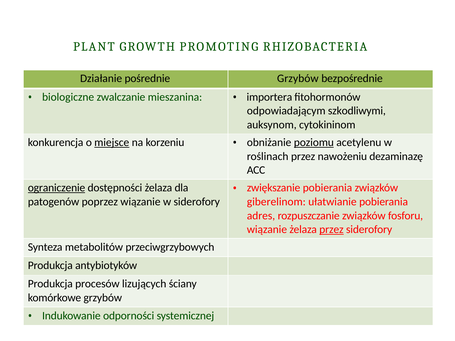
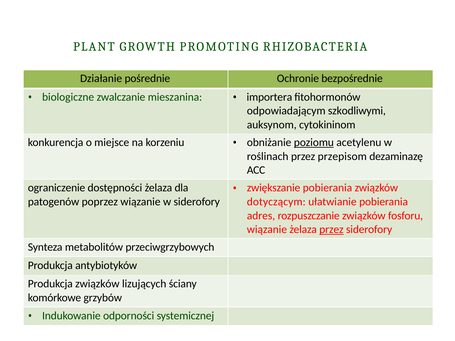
pośrednie Grzybów: Grzybów -> Ochronie (298, 79)
miejsce underline: present -> none (112, 143)
nawożeniu: nawożeniu -> przepisom (342, 156)
ograniczenie underline: present -> none (57, 188)
giberelinom: giberelinom -> dotyczącym (276, 202)
Produkcja procesów: procesów -> związków (97, 284)
